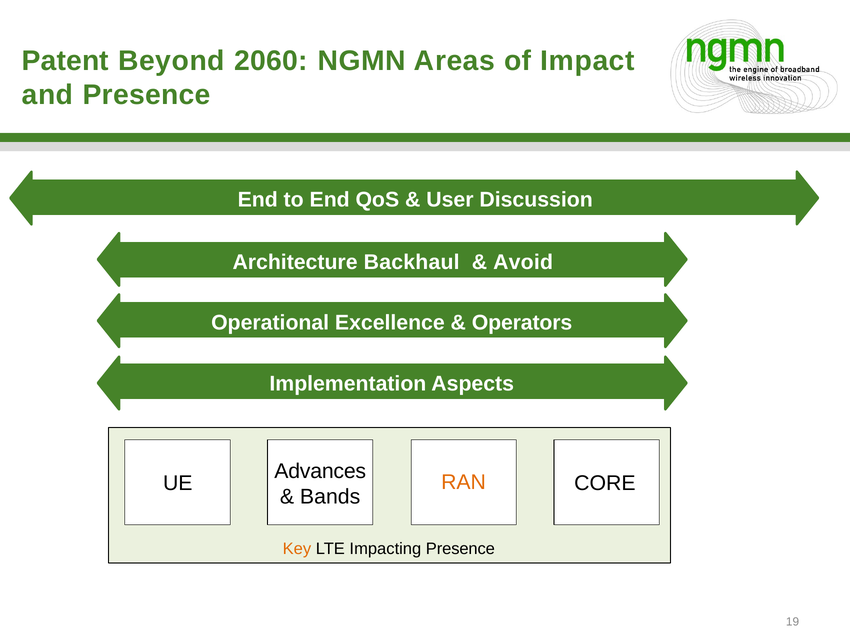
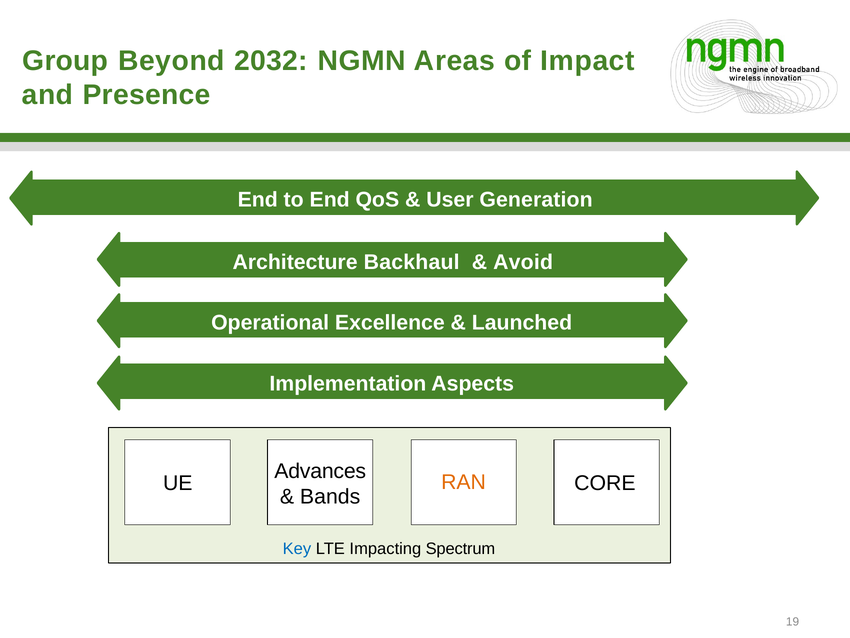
Patent: Patent -> Group (65, 61)
2060: 2060 -> 2032 (271, 61)
Discussion: Discussion -> Generation (536, 200)
Operators: Operators -> Launched (522, 322)
Key colour: orange -> blue (297, 548)
Impacting Presence: Presence -> Spectrum (460, 548)
